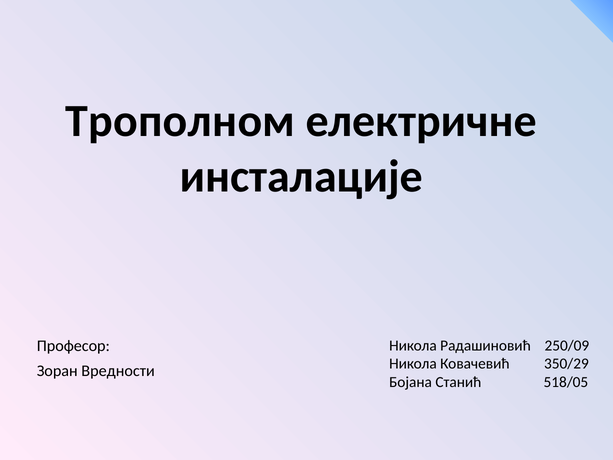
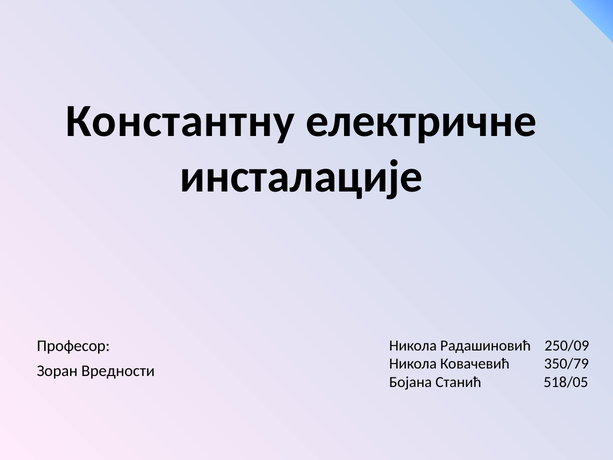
Трополном: Трополном -> Константну (180, 121)
350/29: 350/29 -> 350/79 (566, 364)
